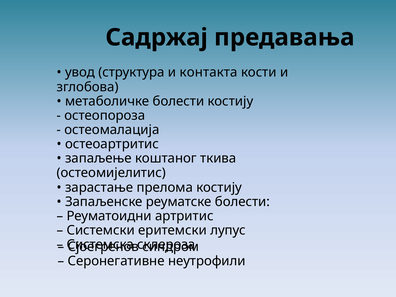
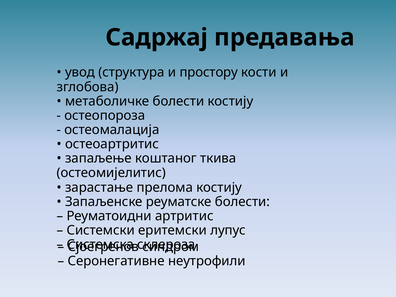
контакта: контакта -> простору (209, 72)
